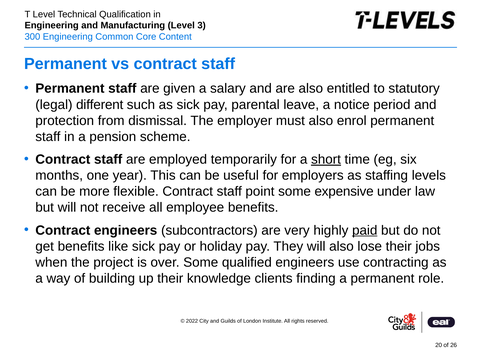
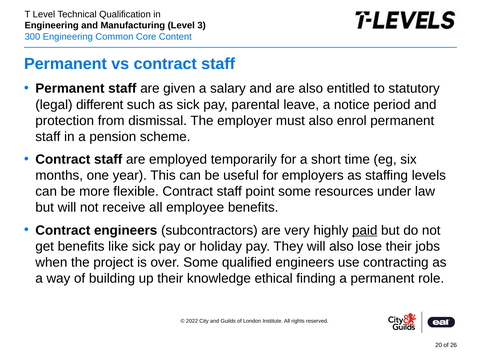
short underline: present -> none (326, 159)
expensive: expensive -> resources (344, 191)
clients: clients -> ethical (274, 278)
